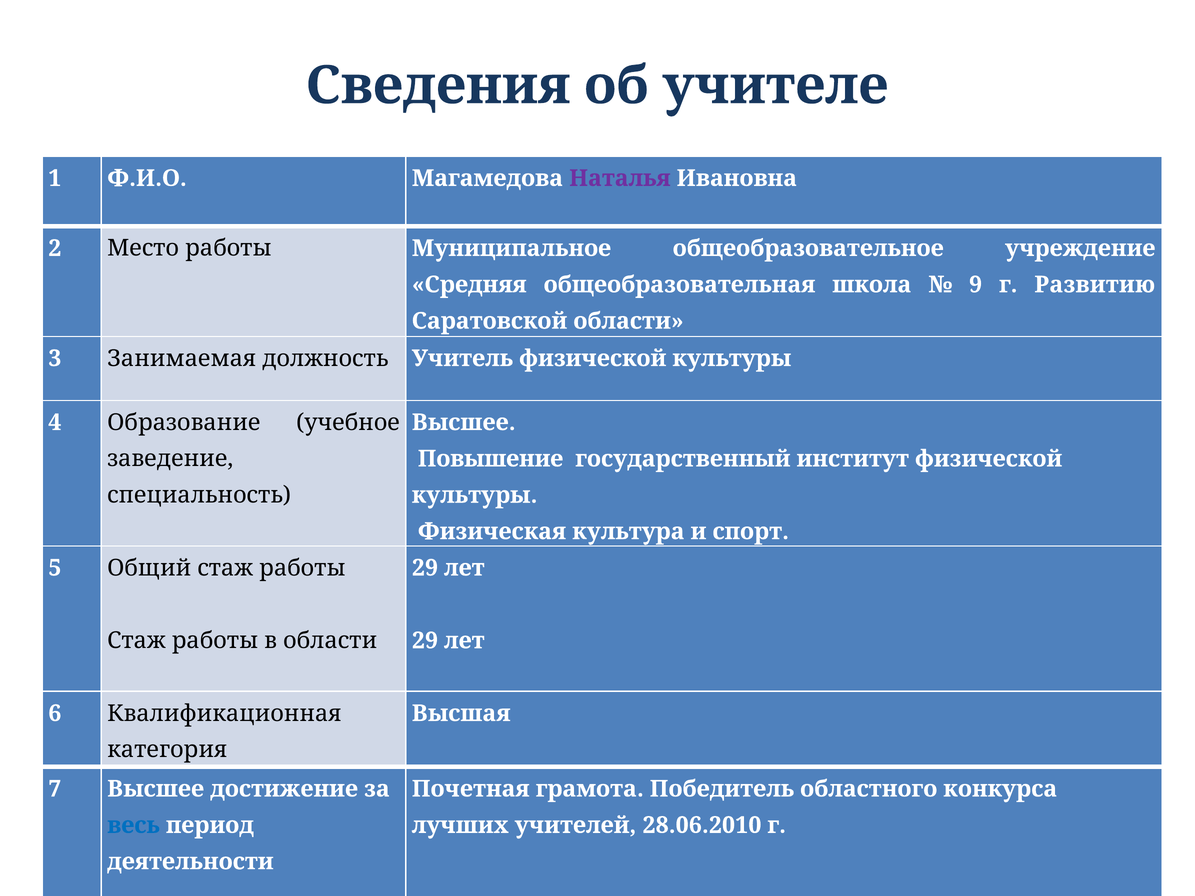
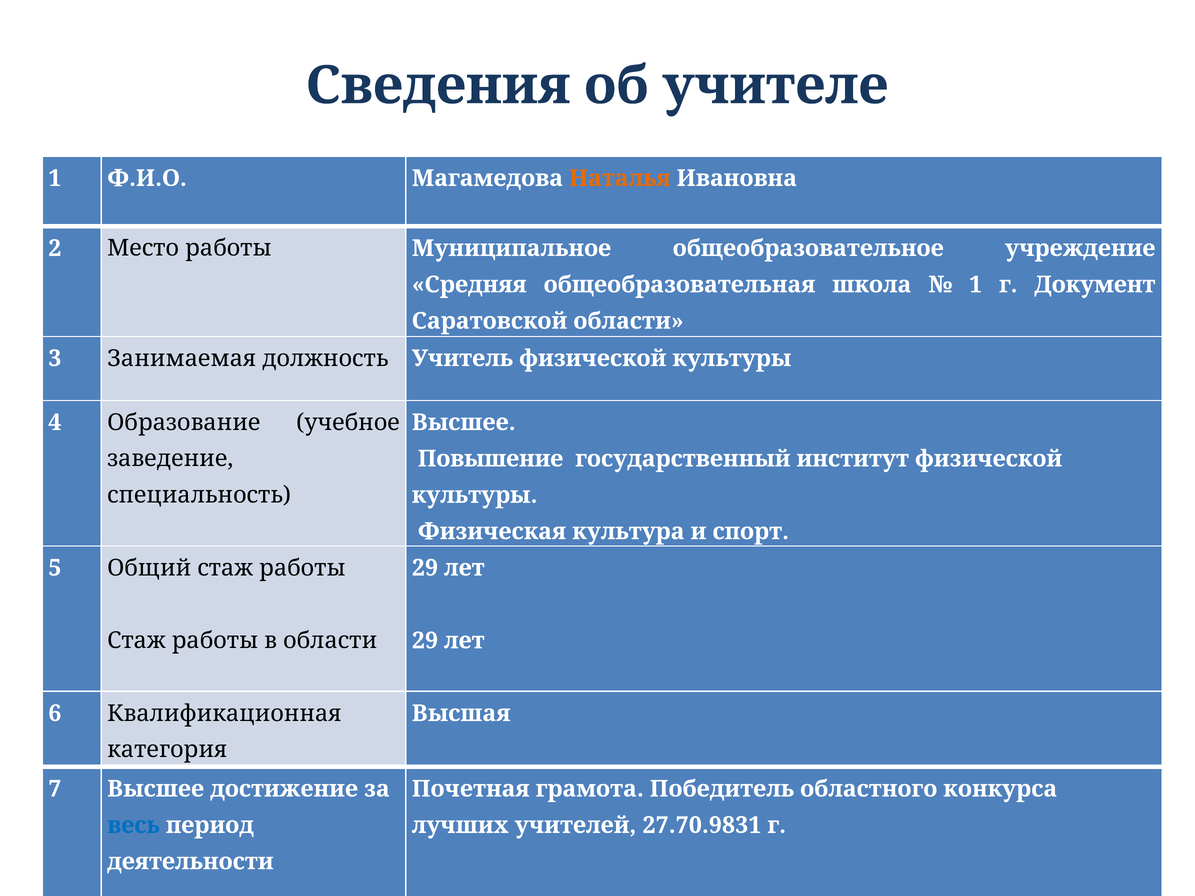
Наталья colour: purple -> orange (620, 178)
9: 9 -> 1 (976, 285)
Развитию: Развитию -> Документ (1095, 285)
28.06.2010: 28.06.2010 -> 27.70.9831 (702, 825)
